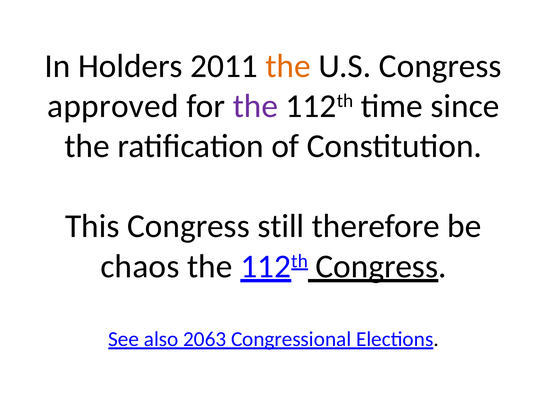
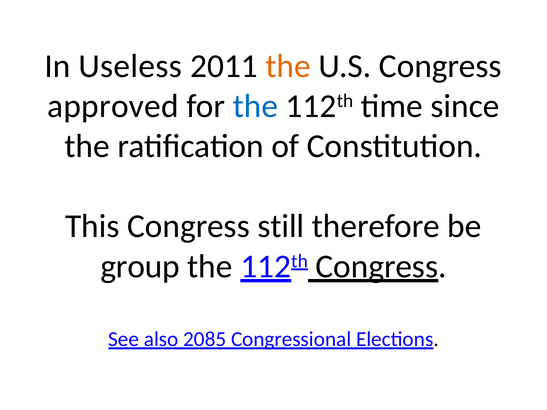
Holders: Holders -> Useless (130, 66)
the colour: purple -> blue (255, 106)
chaos: chaos -> group (140, 267)
2063: 2063 -> 2085 (205, 339)
